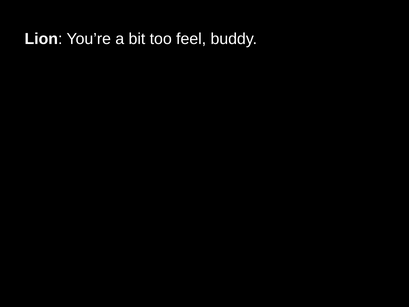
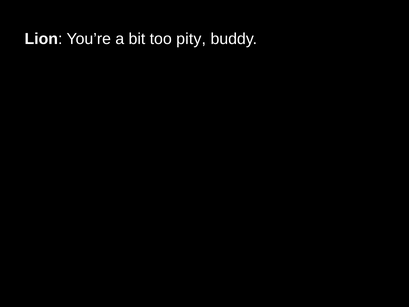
feel: feel -> pity (191, 39)
